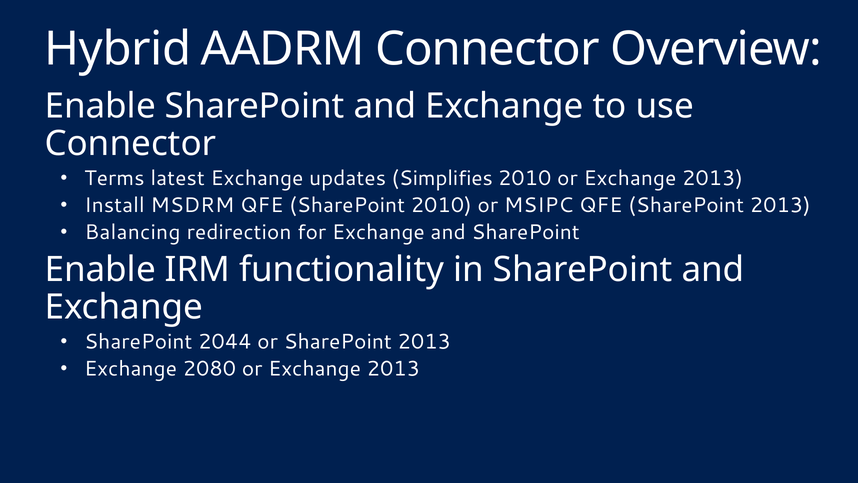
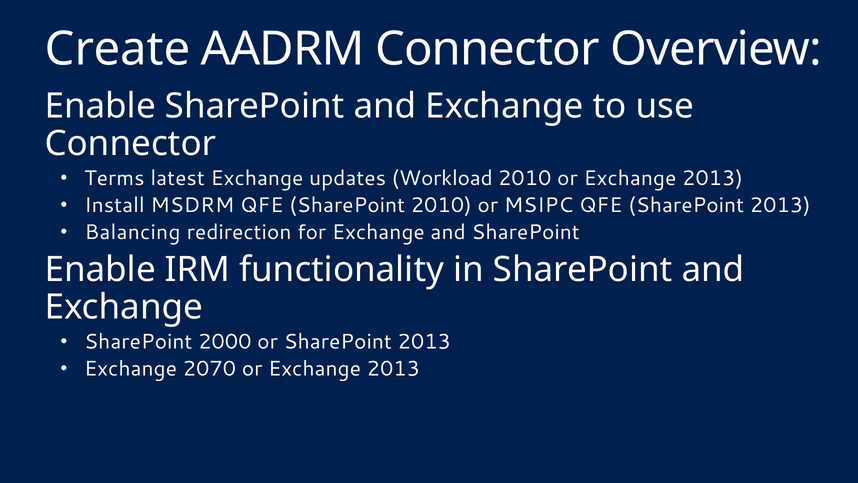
Hybrid: Hybrid -> Create (118, 49)
Simplifies: Simplifies -> Workload (442, 178)
2044: 2044 -> 2000 (225, 342)
2080: 2080 -> 2070 (209, 369)
